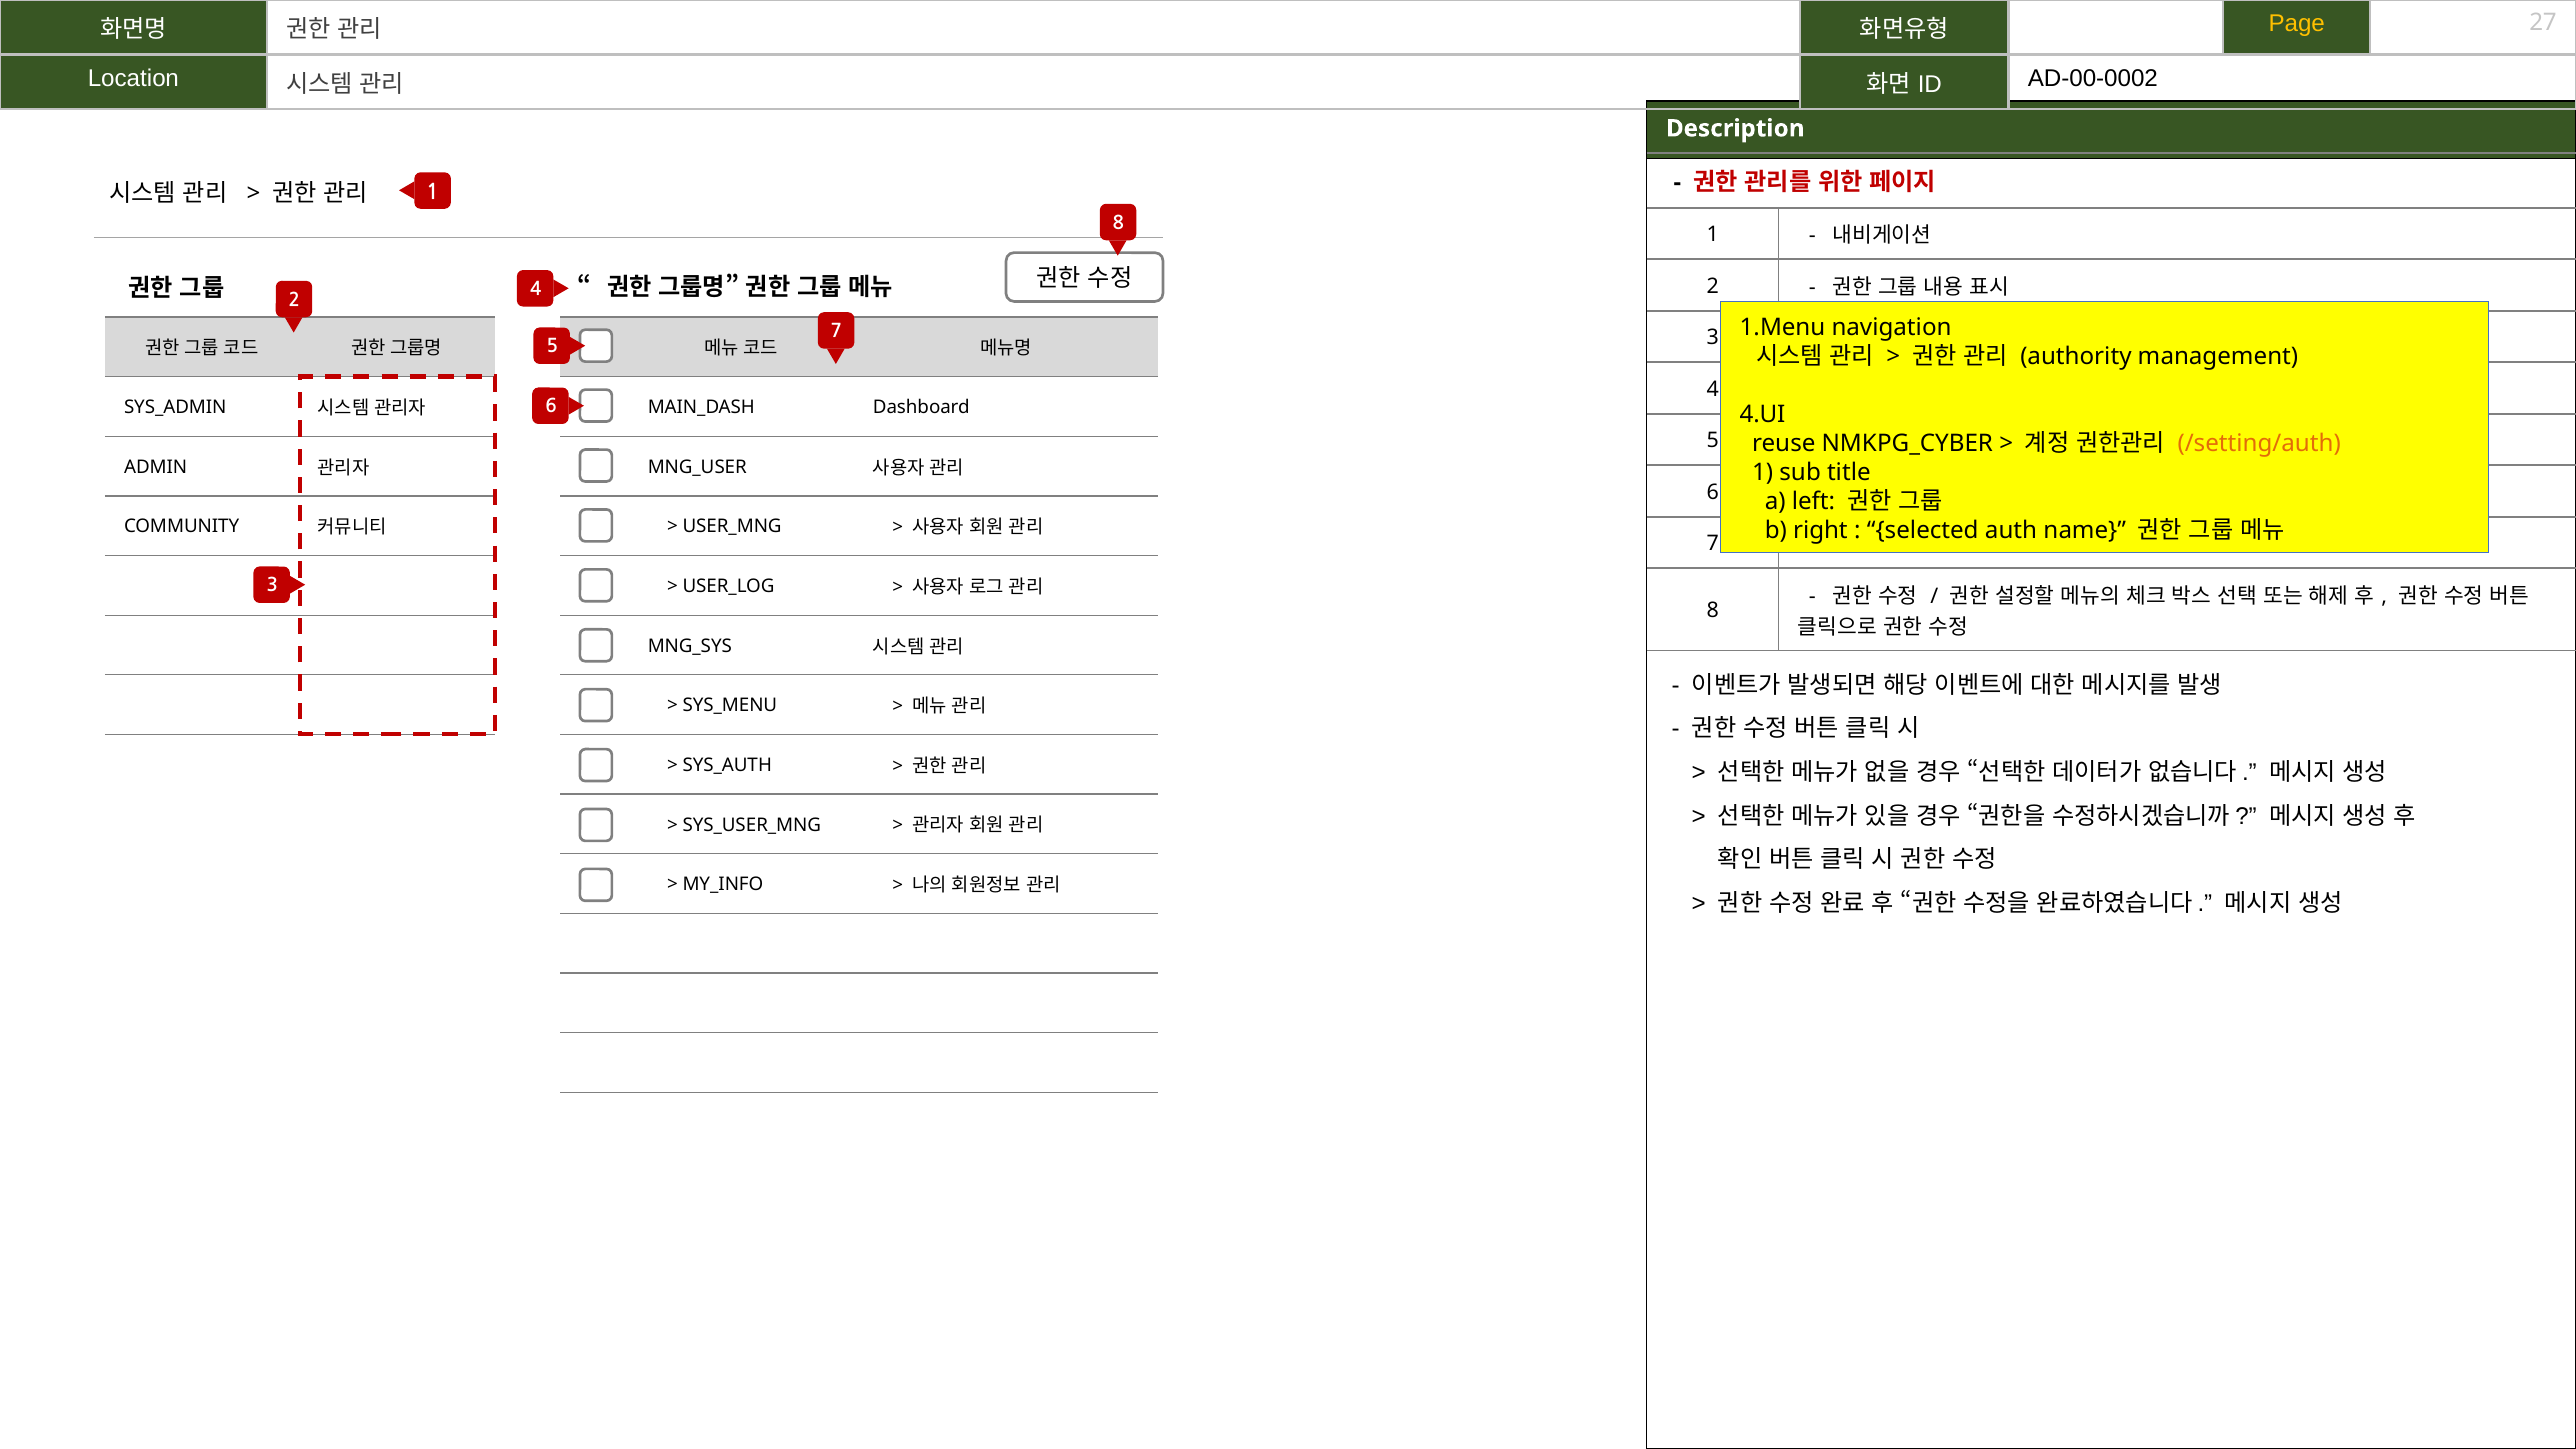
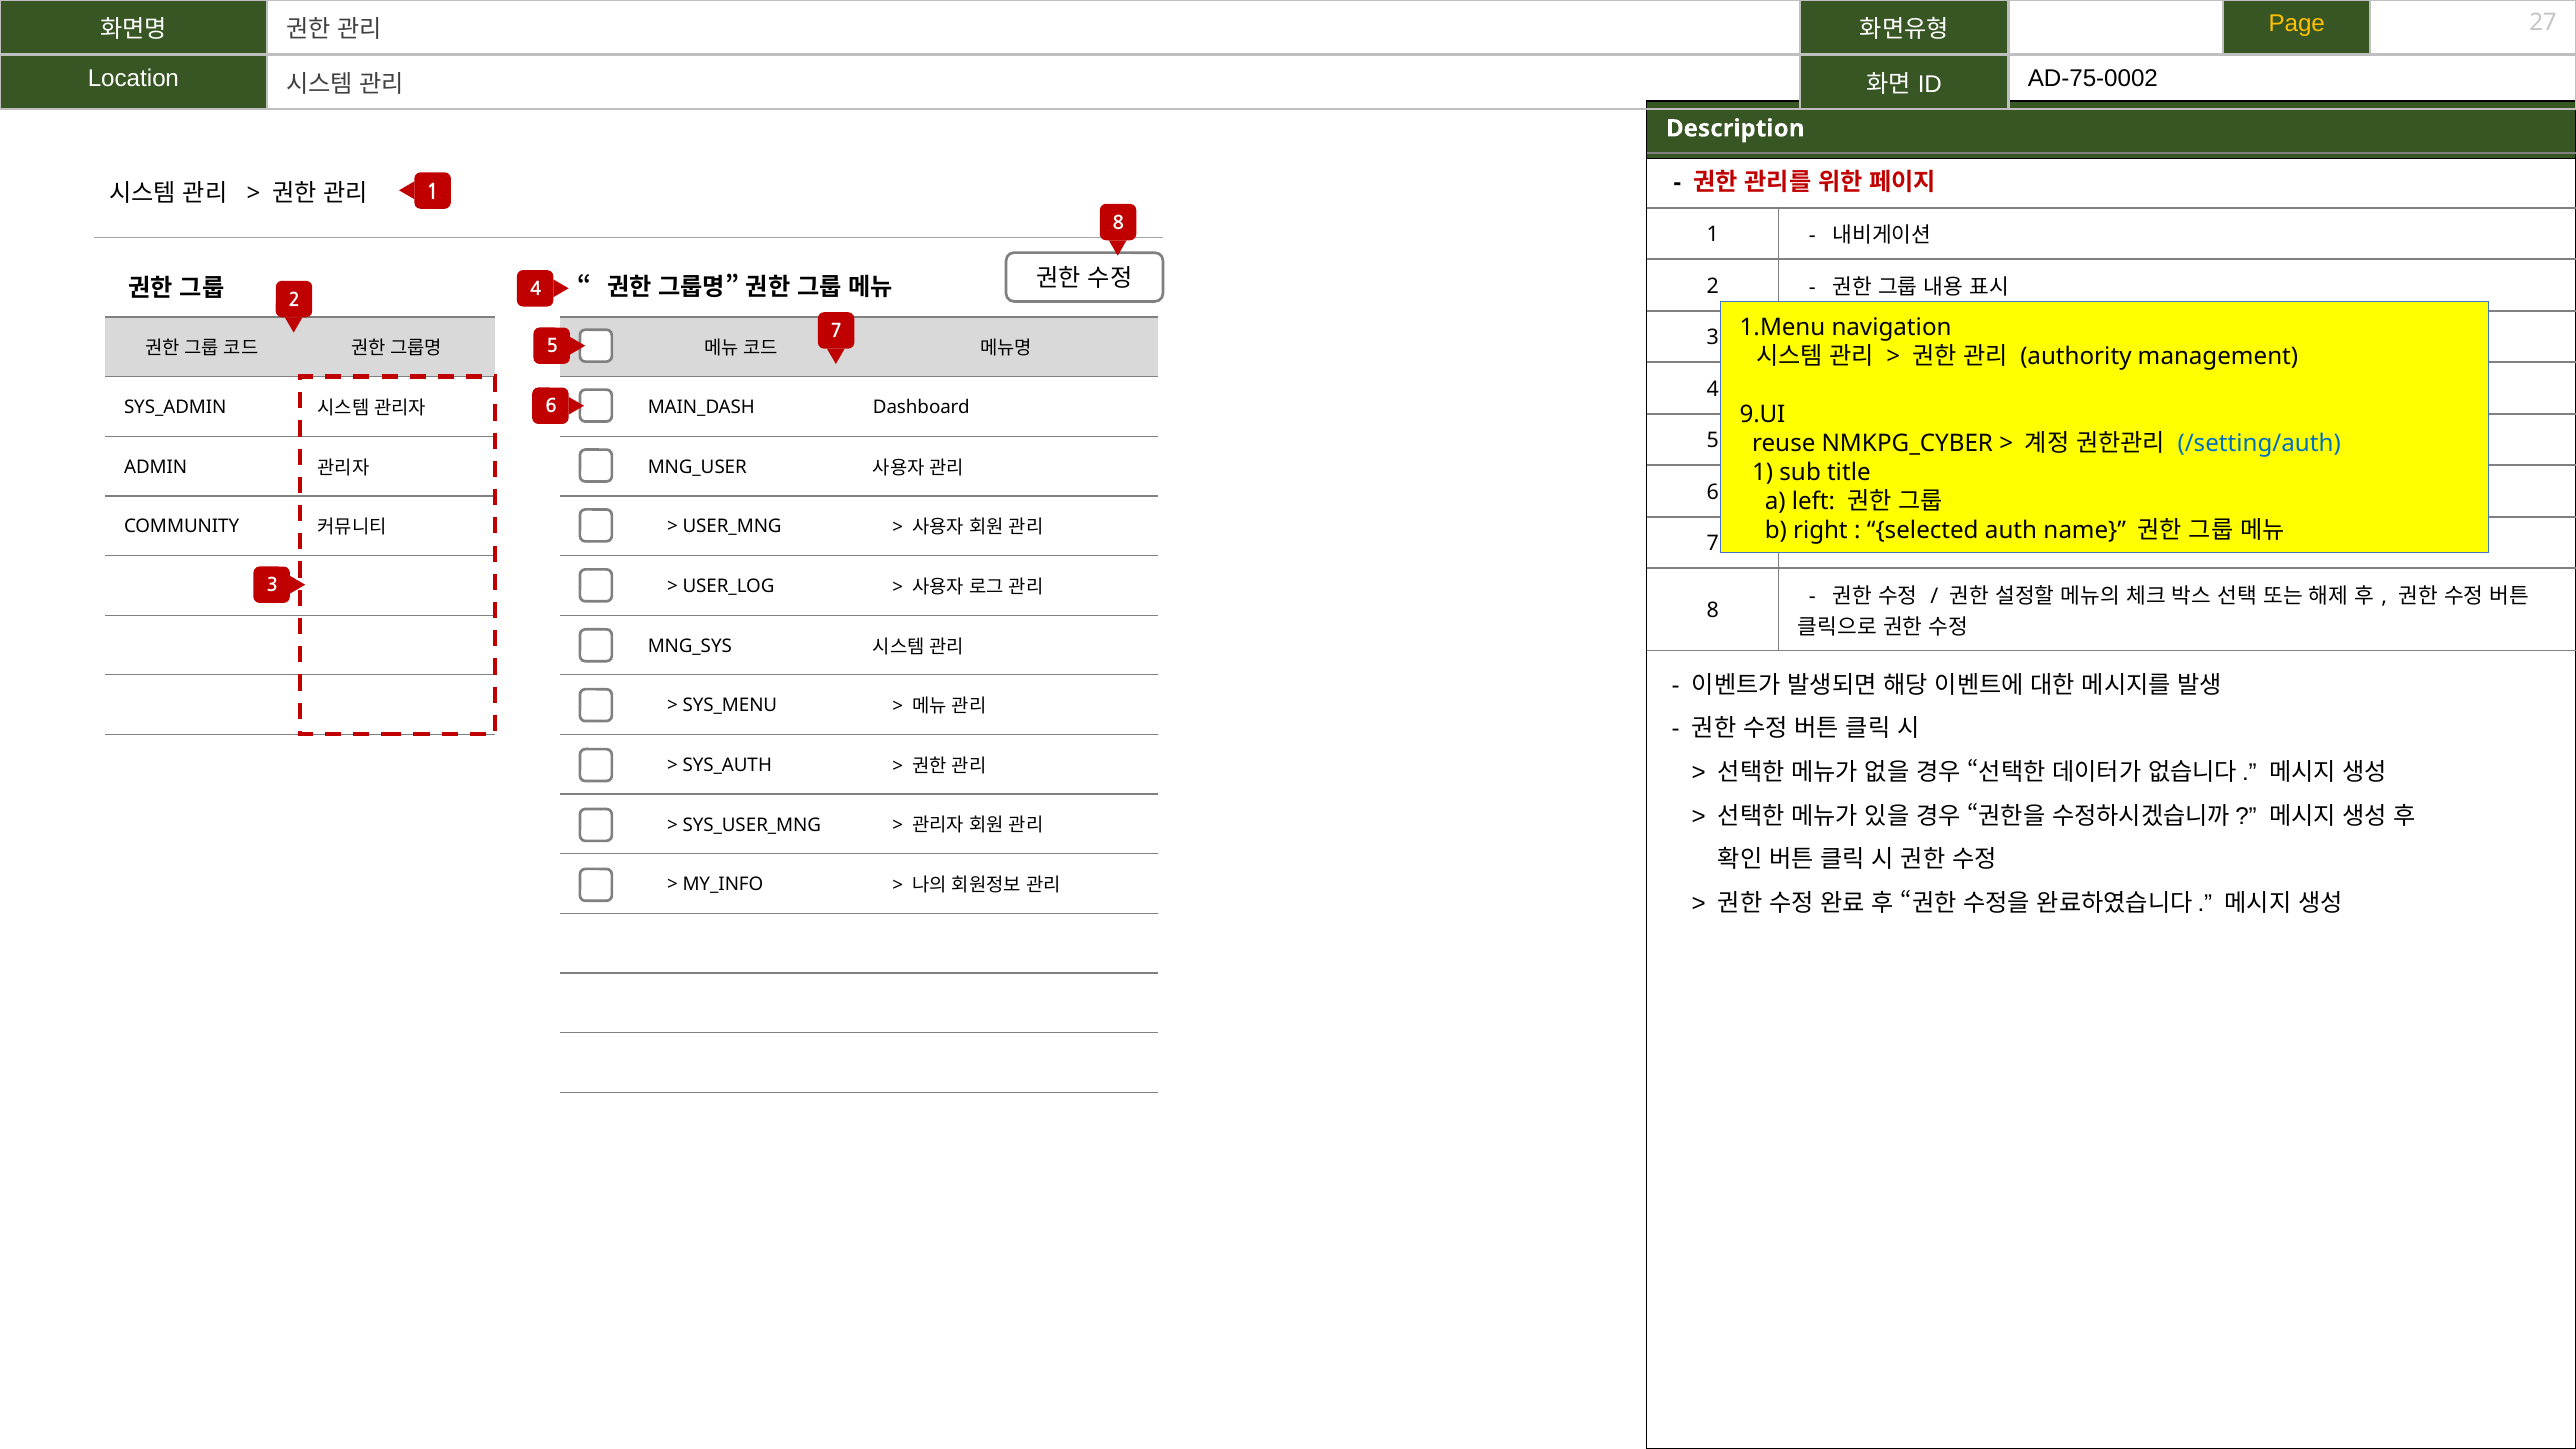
AD-00-0002: AD-00-0002 -> AD-75-0002 (2093, 78)
4.UI: 4.UI -> 9.UI (1763, 414)
/setting/auth colour: orange -> blue (2259, 443)
